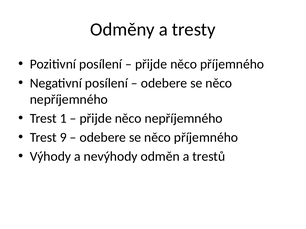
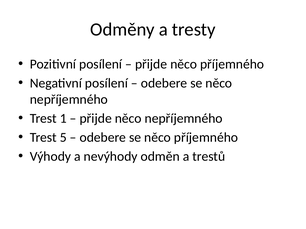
9: 9 -> 5 (63, 138)
